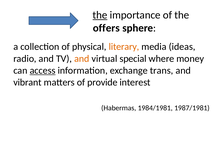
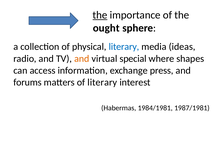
offers: offers -> ought (106, 28)
literary colour: orange -> blue (124, 47)
money: money -> shapes (190, 59)
access underline: present -> none (43, 71)
trans: trans -> press (162, 71)
vibrant: vibrant -> forums (27, 82)
of provide: provide -> literary (102, 82)
